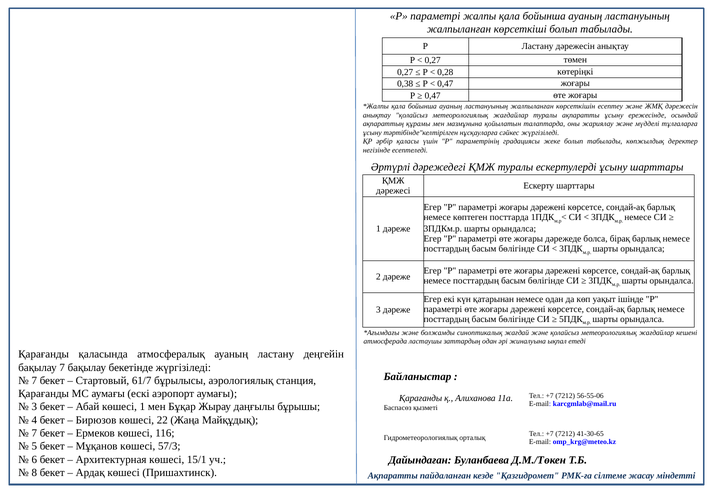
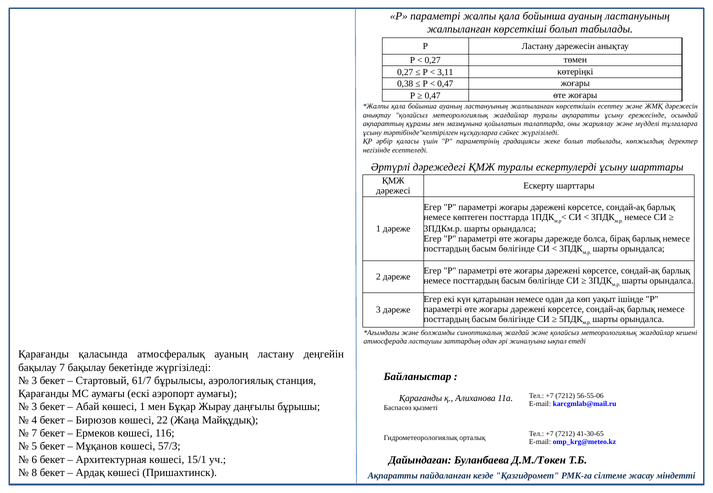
0,28: 0,28 -> 3,11 (445, 72)
7: 7 -> 3 (34, 381)
